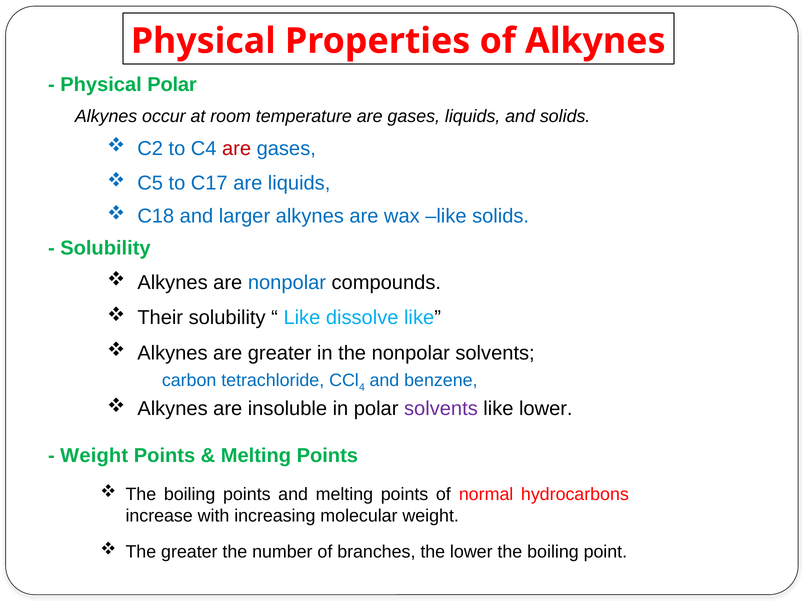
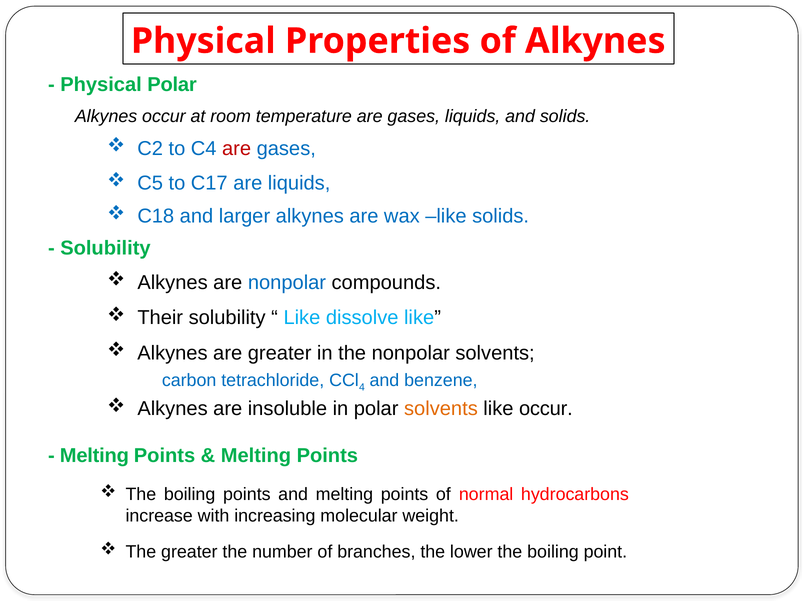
solvents colour: purple -> orange (441, 409)
like lower: lower -> occur (546, 409)
Weight: Weight -> Melting (94, 456)
